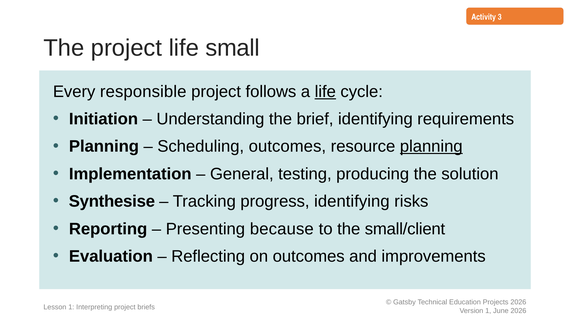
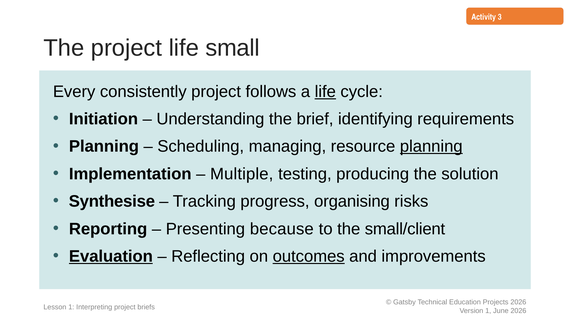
responsible: responsible -> consistently (143, 91)
Scheduling outcomes: outcomes -> managing (287, 146)
General: General -> Multiple (242, 174)
progress identifying: identifying -> organising (352, 201)
Evaluation underline: none -> present (111, 256)
outcomes underline: none -> present (309, 256)
